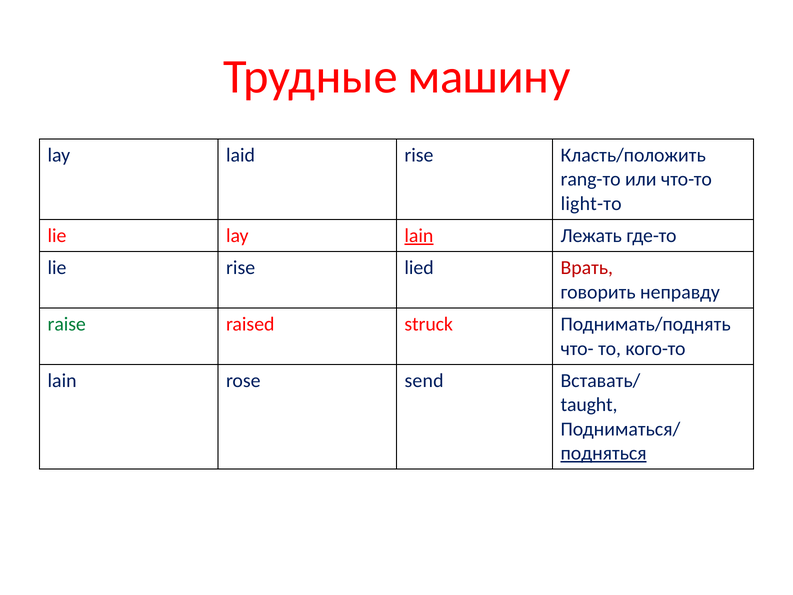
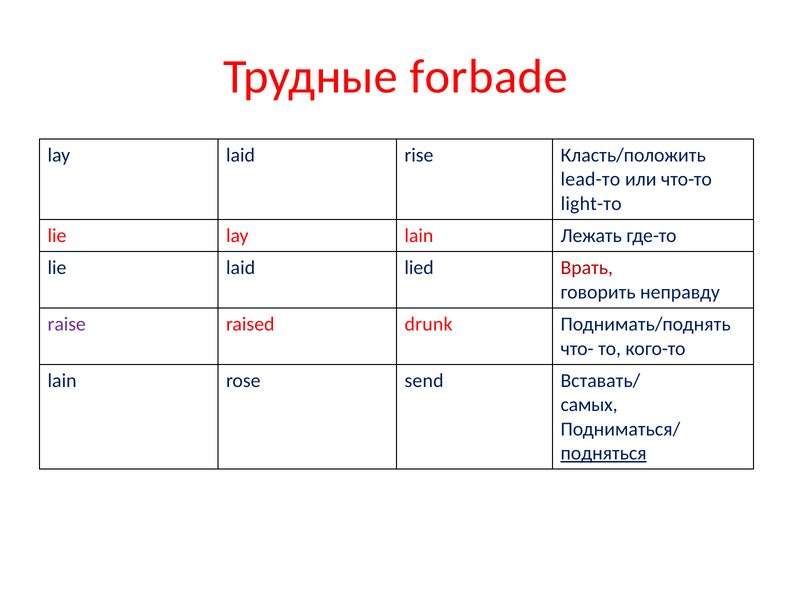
машину: машину -> forbade (489, 77)
rang-то: rang-то -> lead-то (590, 179)
lain underline: present -> none (419, 236)
lie rise: rise -> laid (241, 268)
raise colour: green -> purple (67, 324)
struck: struck -> drunk (429, 324)
taught: taught -> самых (589, 405)
